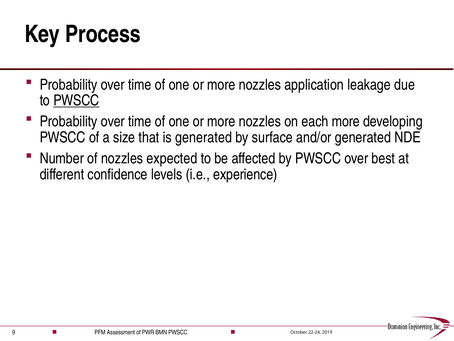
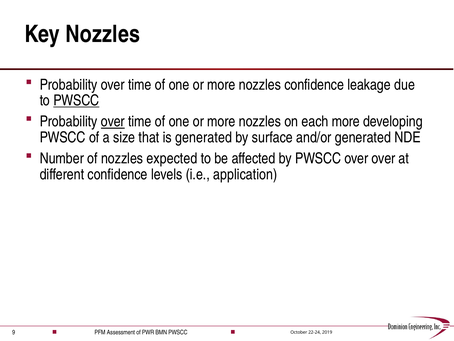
Key Process: Process -> Nozzles (103, 34)
nozzles application: application -> confidence (314, 85)
over underline: none -> present (113, 121)
over best: best -> over (383, 158)
experience: experience -> application (245, 174)
